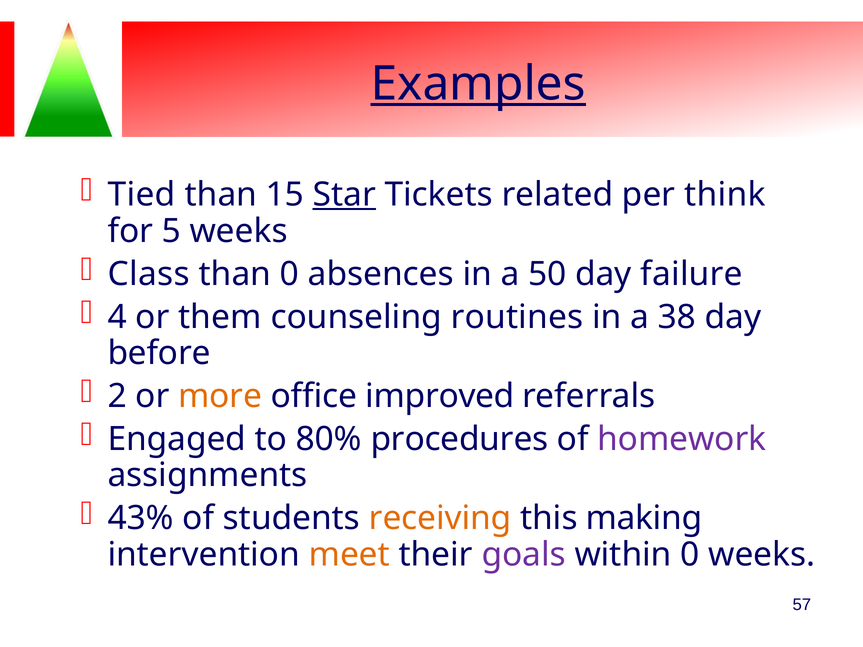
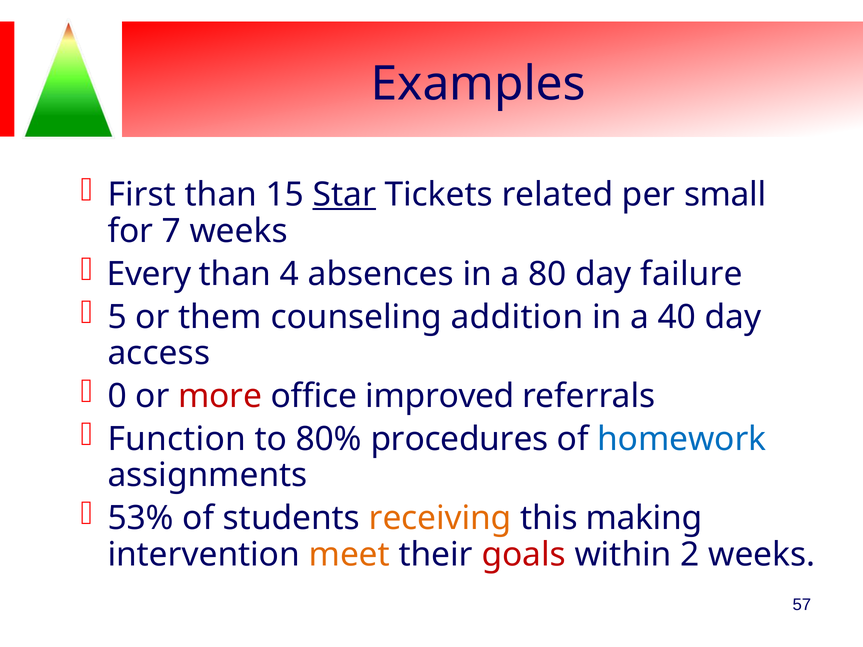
Examples underline: present -> none (478, 84)
Tied: Tied -> First (142, 195)
think: think -> small (725, 195)
5: 5 -> 7 (171, 231)
Class: Class -> Every (149, 274)
than 0: 0 -> 4 (290, 274)
50: 50 -> 80 (547, 274)
4: 4 -> 5 (117, 317)
routines: routines -> addition (517, 317)
38: 38 -> 40 (677, 317)
before: before -> access (159, 353)
2: 2 -> 0 (117, 396)
more colour: orange -> red (220, 396)
Engaged: Engaged -> Function (177, 439)
homework colour: purple -> blue (682, 439)
43%: 43% -> 53% (141, 519)
goals colour: purple -> red (524, 555)
within 0: 0 -> 2 (690, 555)
